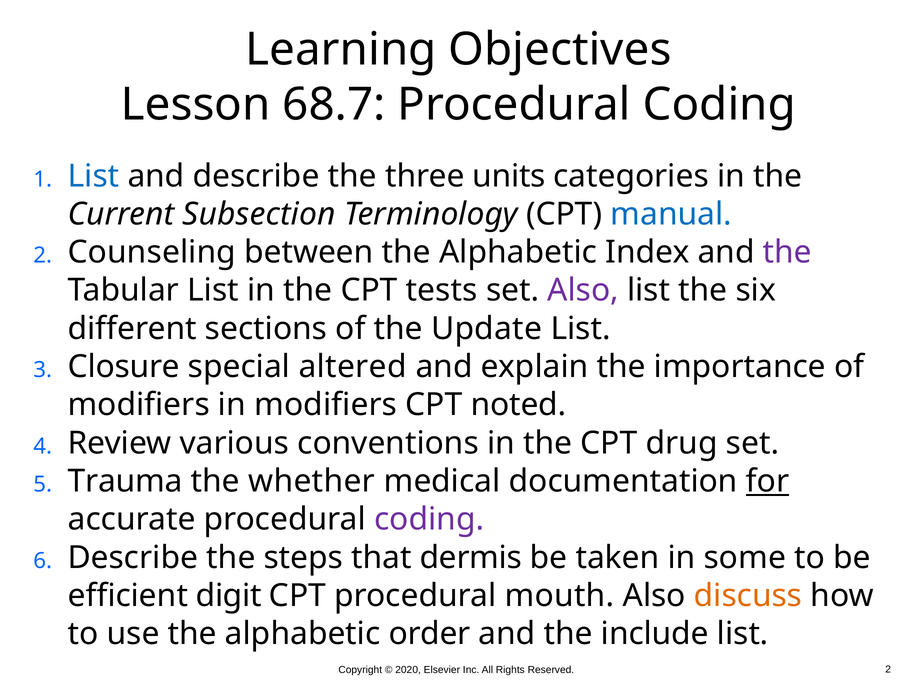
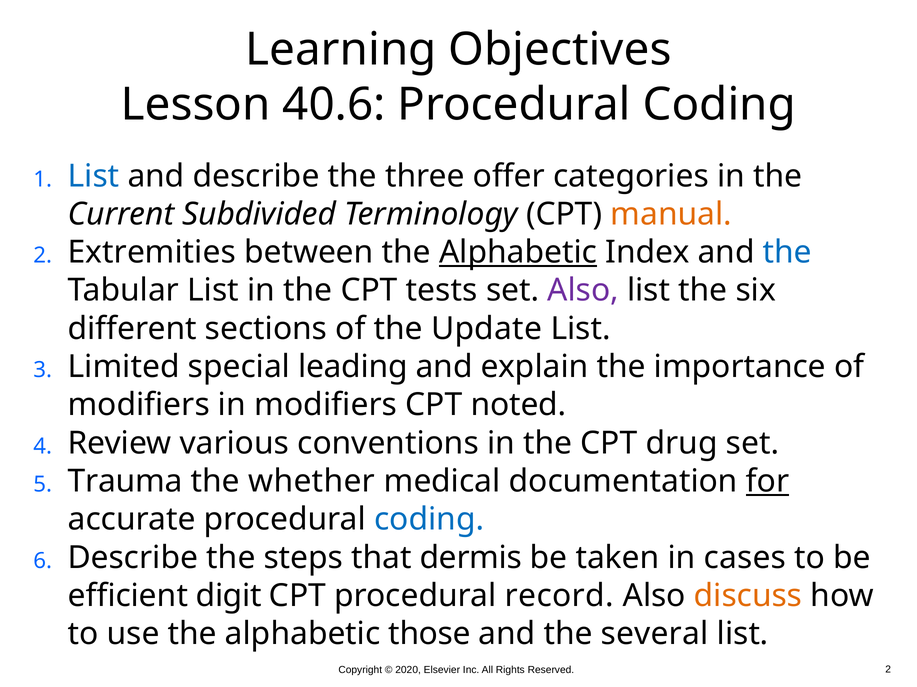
68.7: 68.7 -> 40.6 (334, 105)
units: units -> offer (509, 176)
Subsection: Subsection -> Subdivided (259, 214)
manual colour: blue -> orange (671, 214)
Counseling: Counseling -> Extremities (152, 253)
Alphabetic underline: none -> present (518, 253)
the colour: purple -> blue (787, 253)
Closure: Closure -> Limited (124, 367)
altered: altered -> leading (353, 367)
coding colour: purple -> blue (429, 520)
some: some -> cases (745, 558)
mouth: mouth -> record (559, 596)
order: order -> those (430, 635)
include: include -> several (655, 635)
